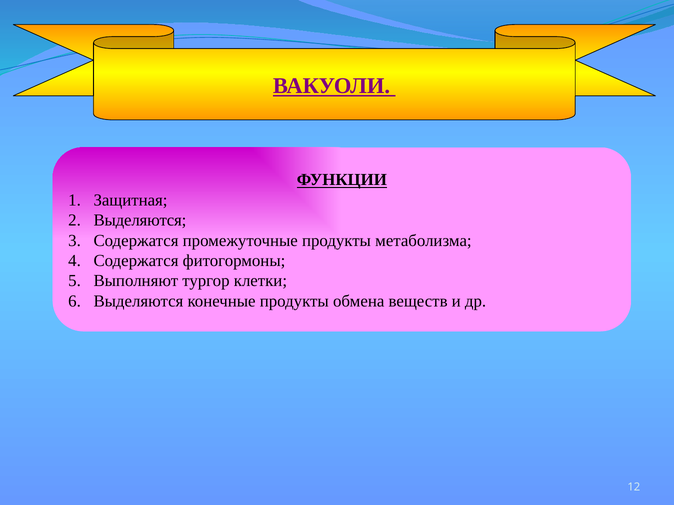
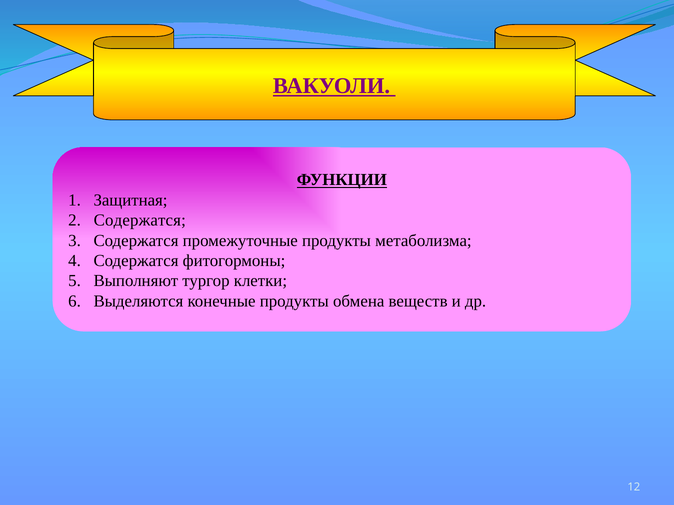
Выделяются: Выделяются -> Содержатся (140, 221)
